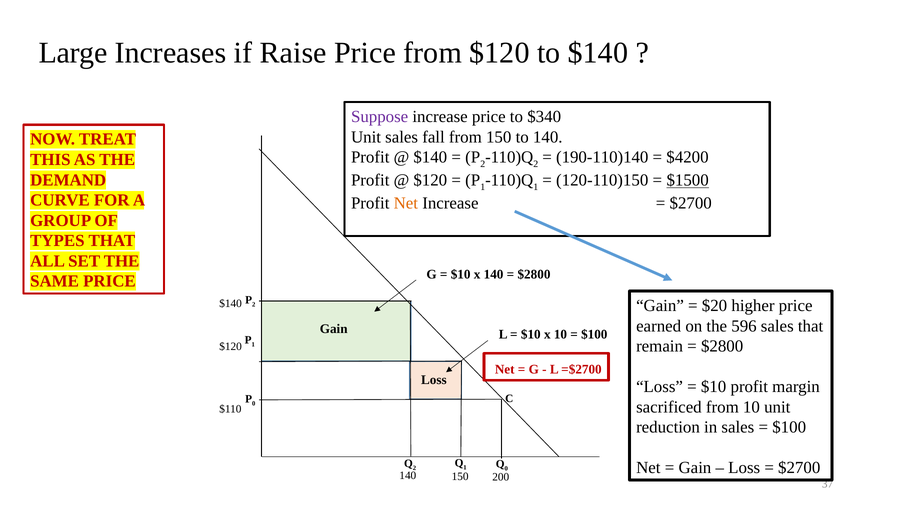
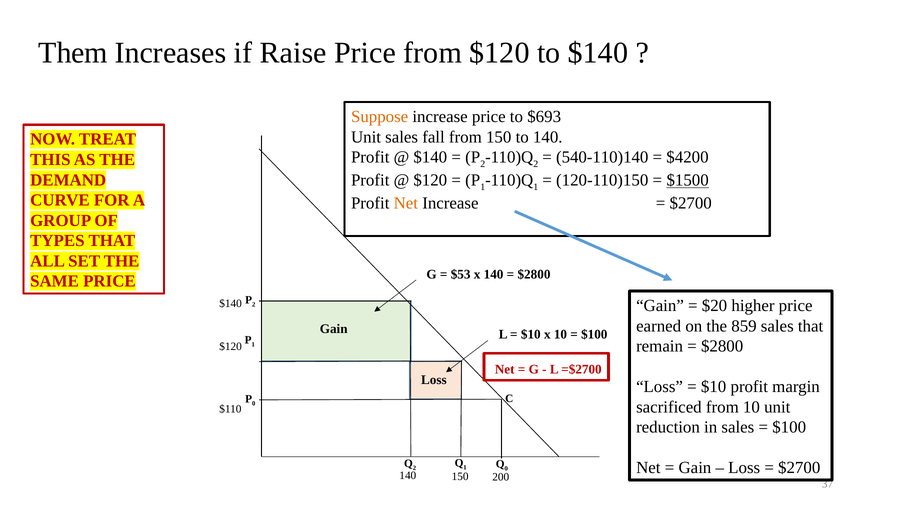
Large: Large -> Them (73, 53)
Suppose colour: purple -> orange (380, 117)
$340: $340 -> $693 (544, 117)
190-110)140: 190-110)140 -> 540-110)140 (602, 157)
$10: $10 -> $53 (461, 275)
596: 596 -> 859 (744, 326)
